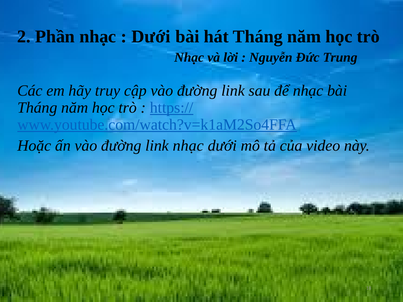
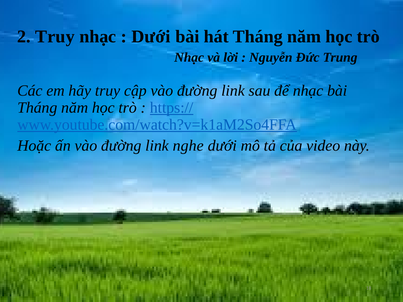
2 Phần: Phần -> Truy (55, 37)
link nhạc: nhạc -> nghe (188, 146)
